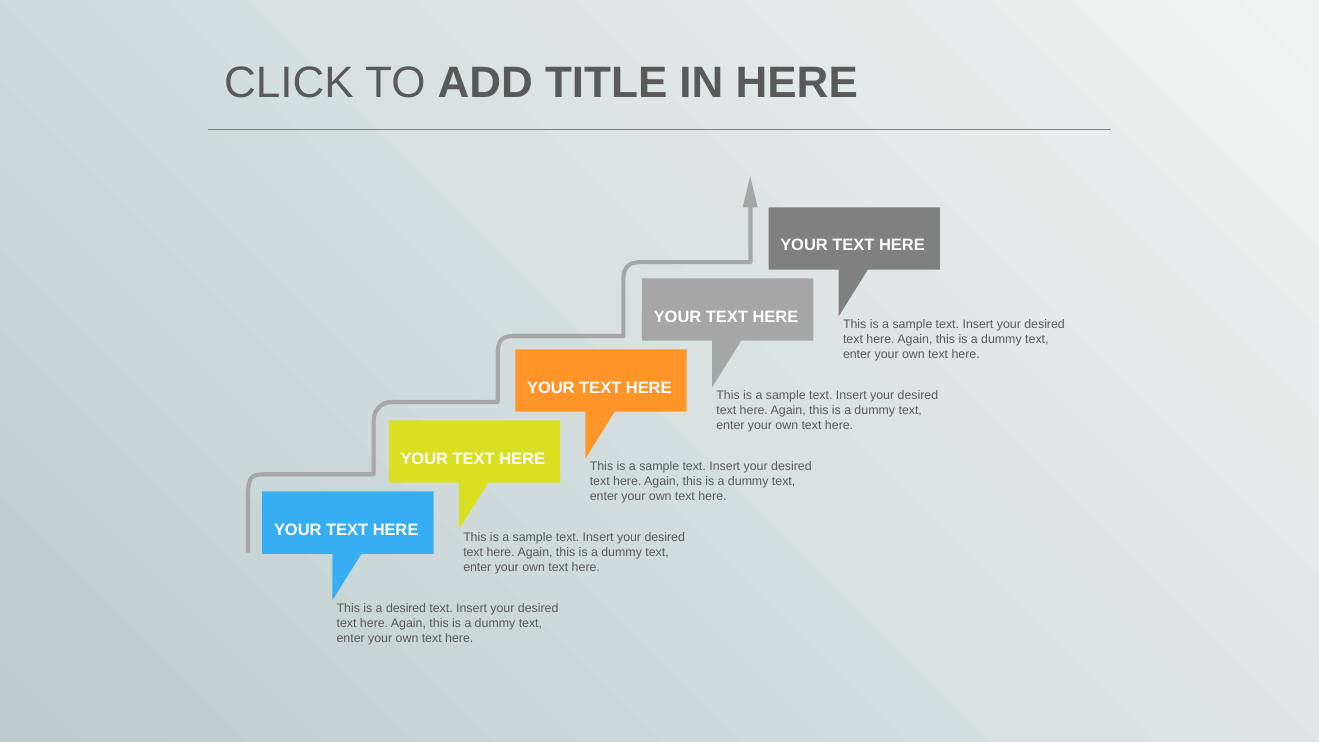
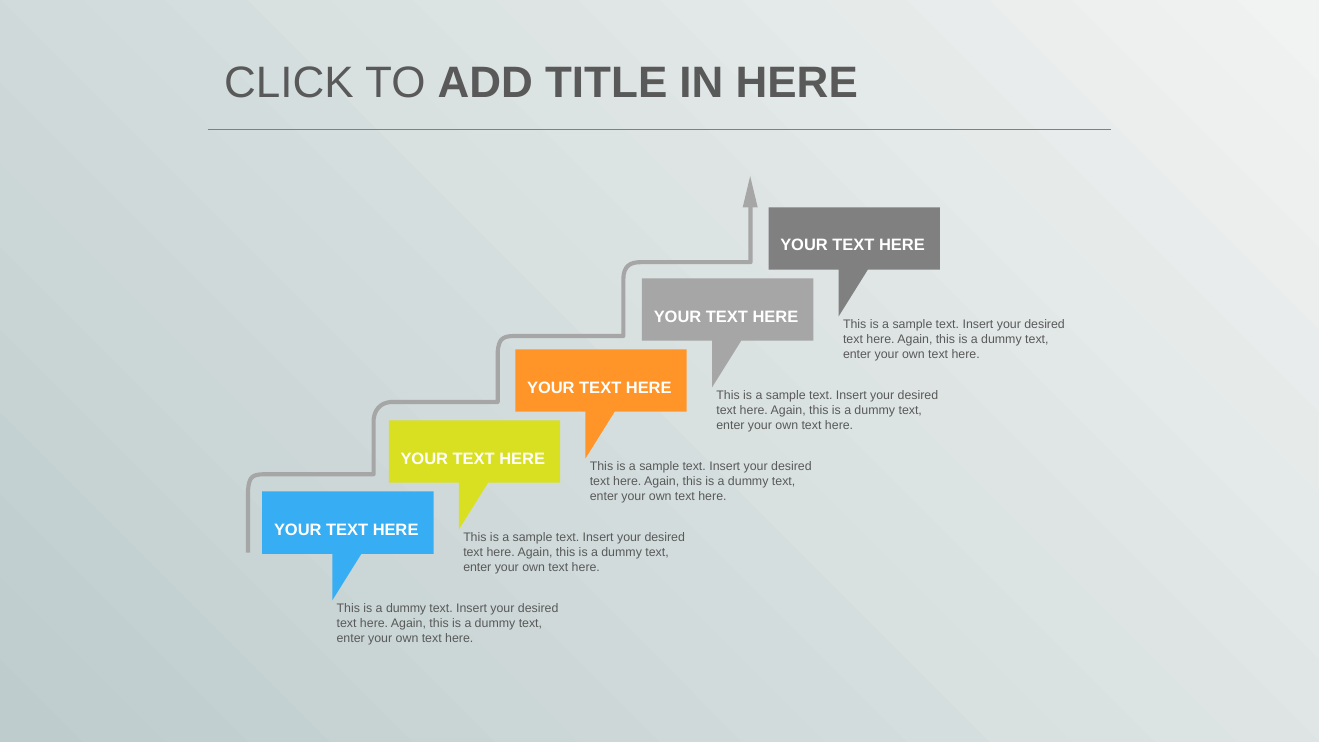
desired: desired -> dummy (406, 609)
